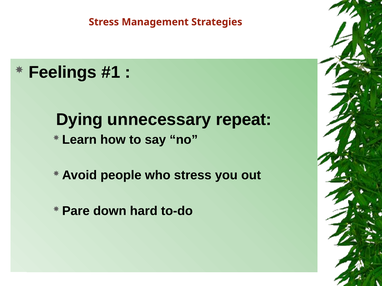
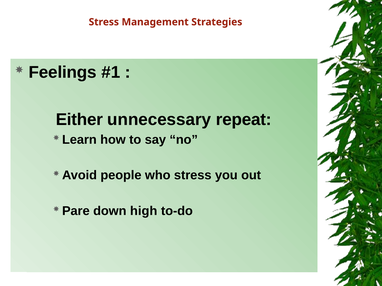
Dying: Dying -> Either (79, 120)
hard: hard -> high (144, 211)
